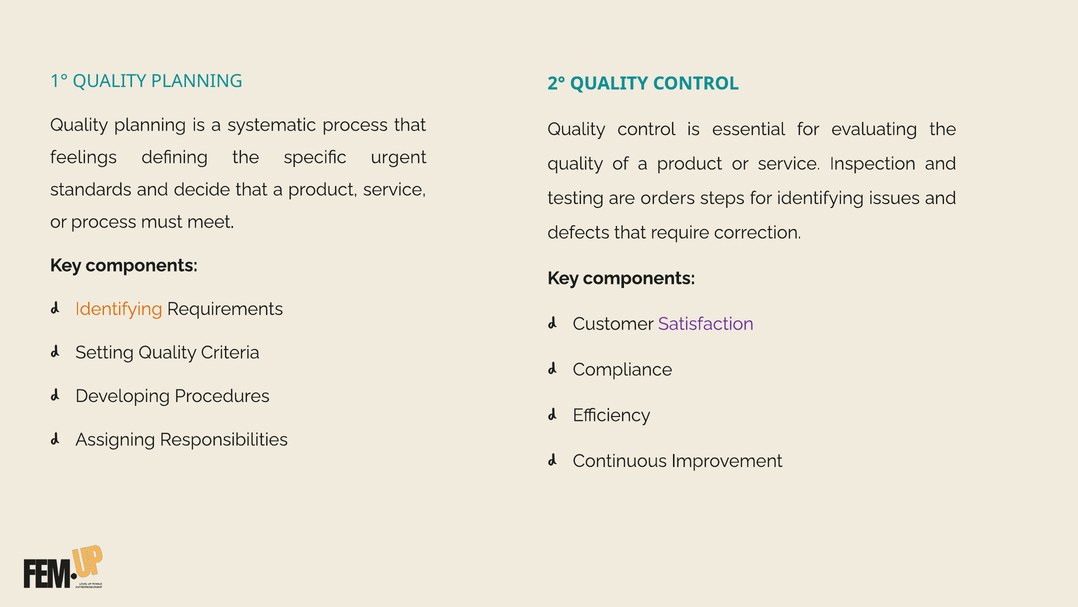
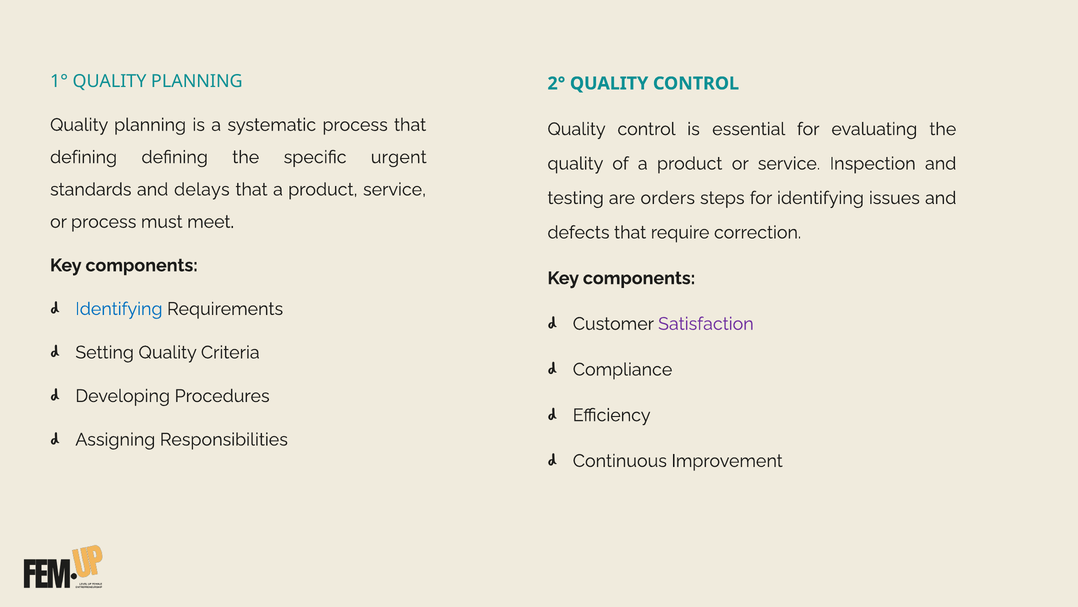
feelings: feelings -> defining (84, 157)
decide: decide -> delays (202, 189)
Identifying colour: orange -> blue (119, 309)
